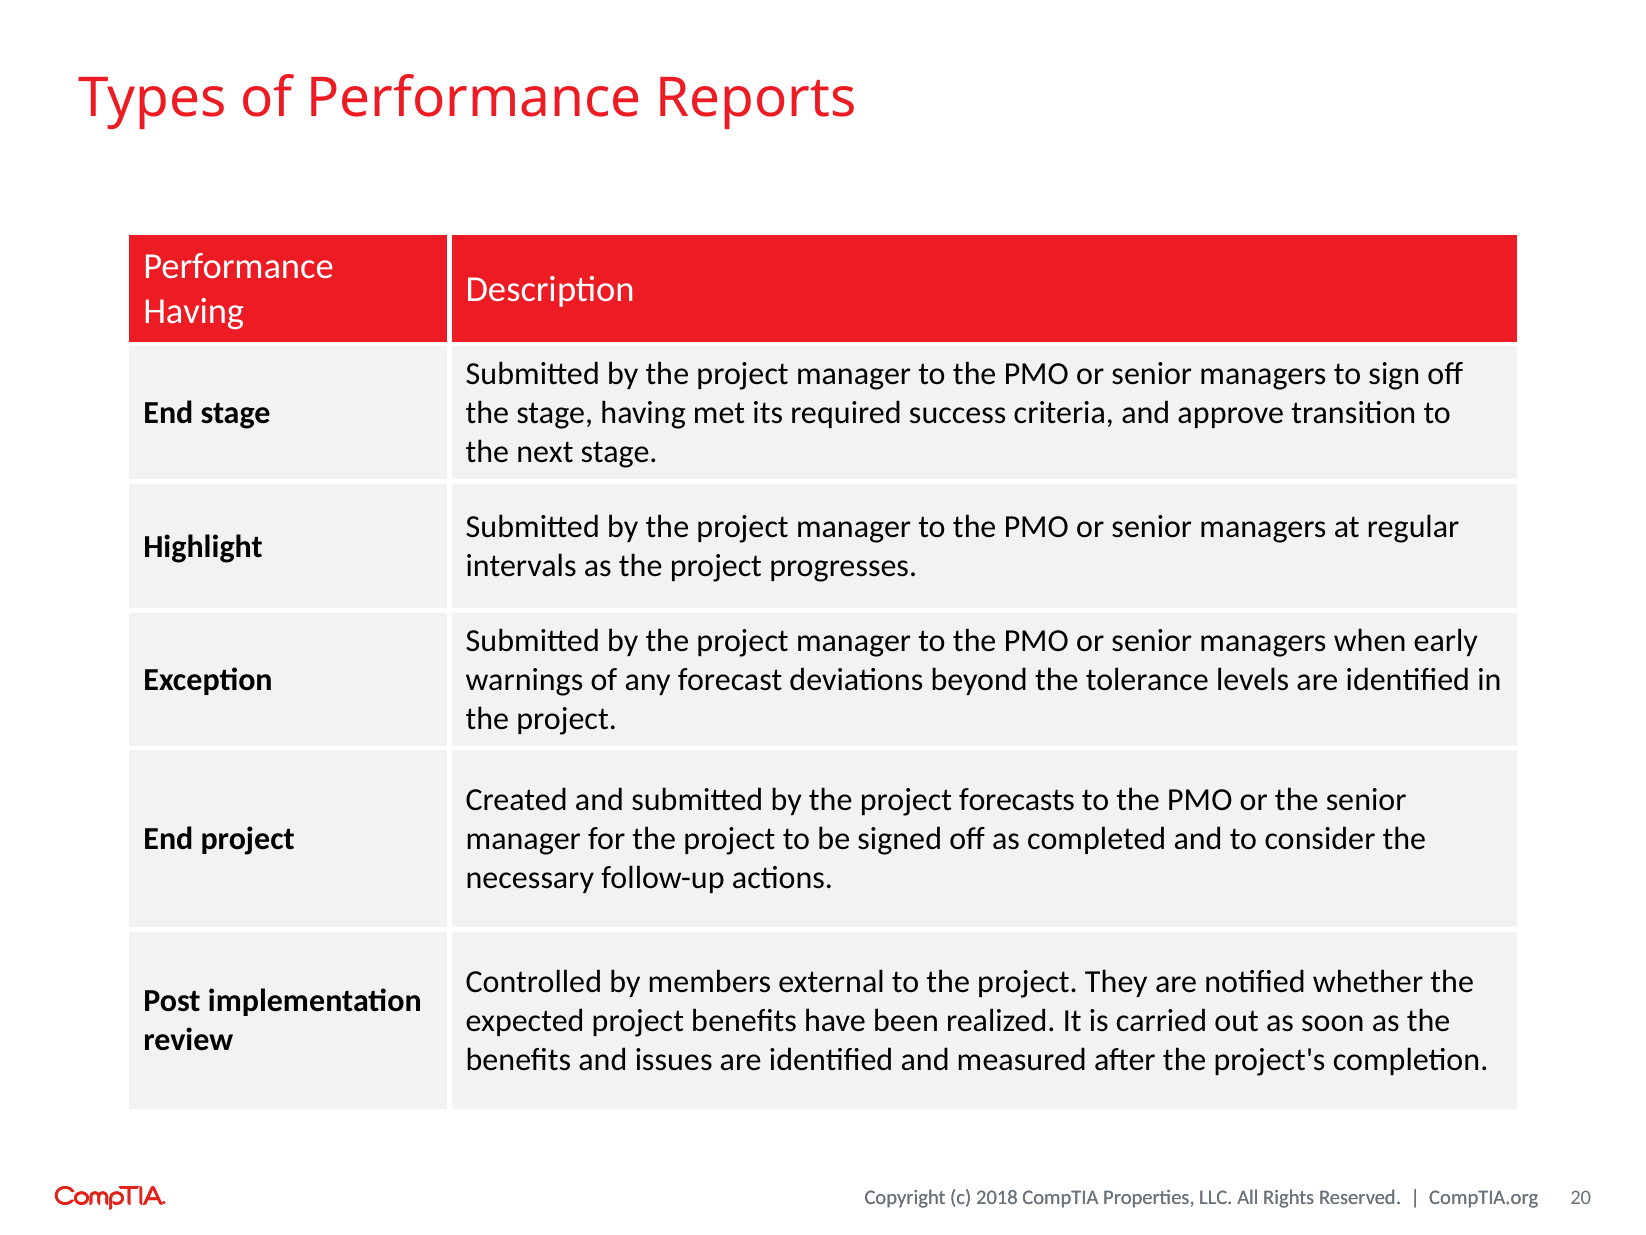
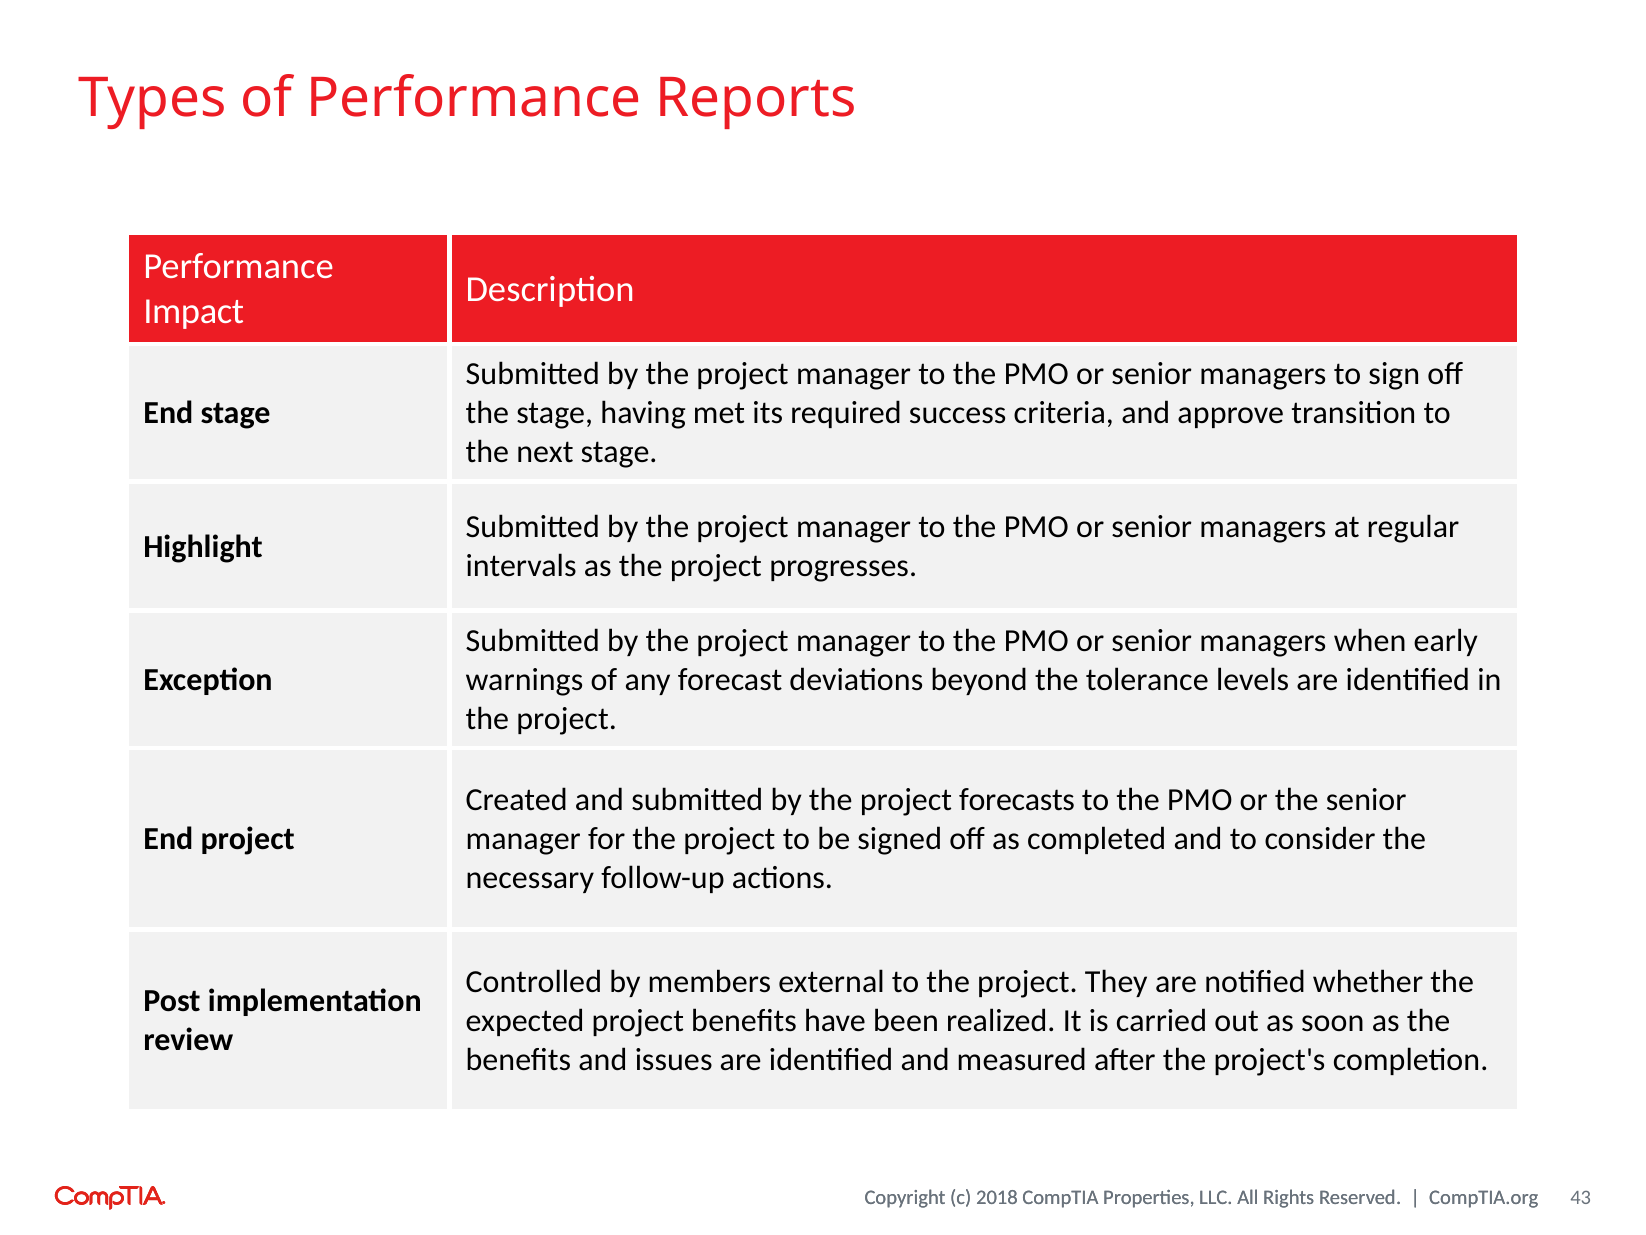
Having: Having -> Impact (194, 311)
20: 20 -> 43 (1581, 1197)
